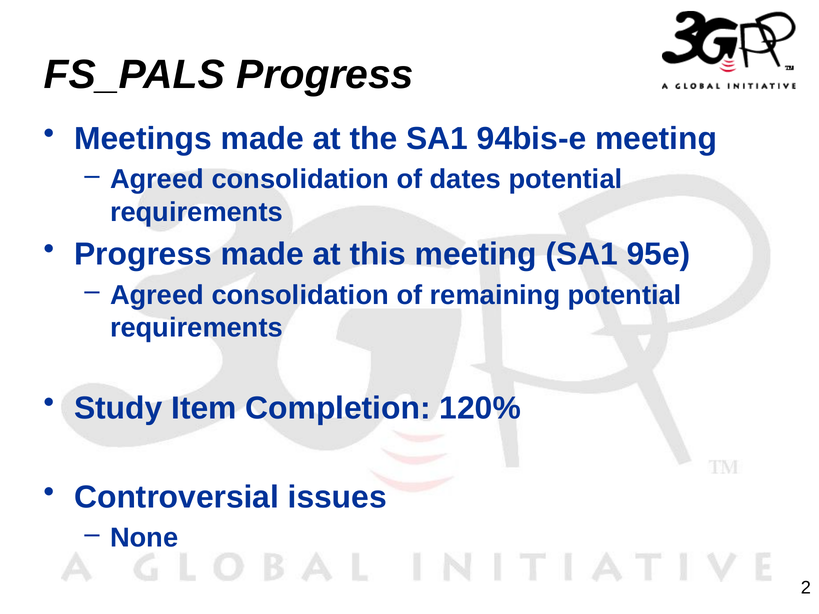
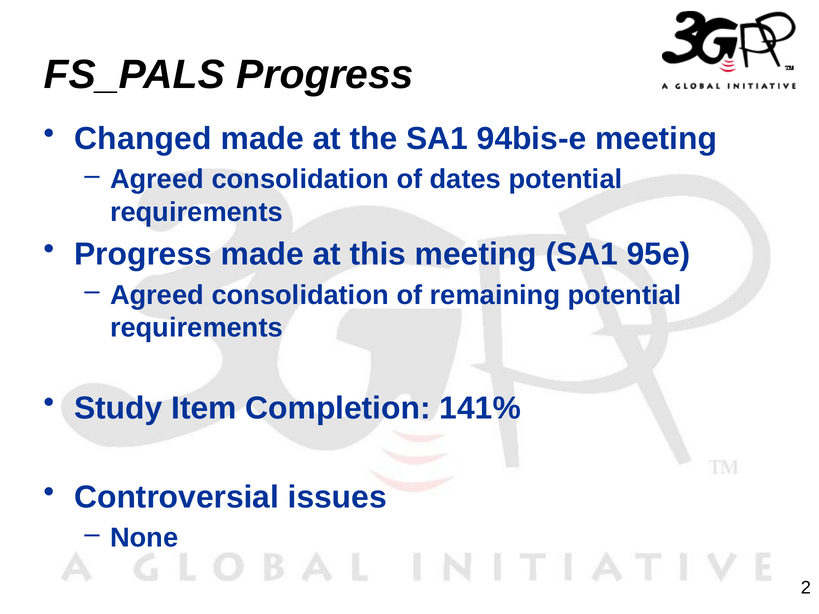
Meetings: Meetings -> Changed (143, 139)
120%: 120% -> 141% (480, 408)
